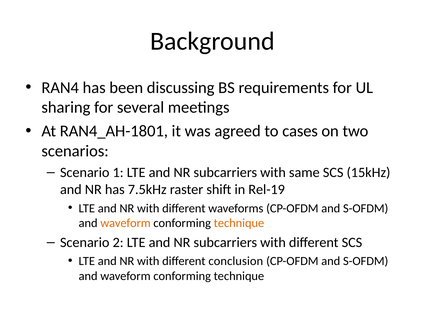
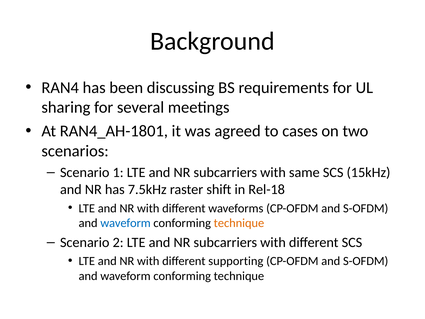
Rel-19: Rel-19 -> Rel-18 (267, 189)
waveform colour: orange -> blue (126, 223)
conclusion: conclusion -> supporting (236, 261)
